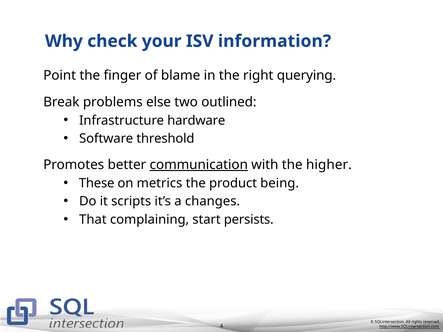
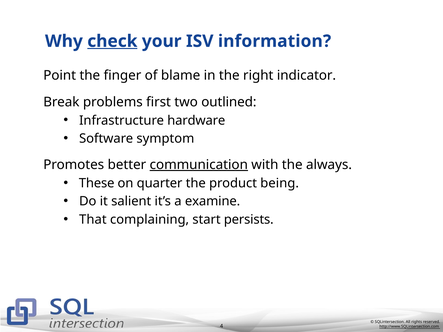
check underline: none -> present (112, 41)
querying: querying -> indicator (306, 76)
else: else -> first (159, 102)
threshold: threshold -> symptom (165, 139)
higher: higher -> always (329, 165)
metrics: metrics -> quarter (160, 183)
scripts: scripts -> salient (131, 201)
changes: changes -> examine (213, 201)
